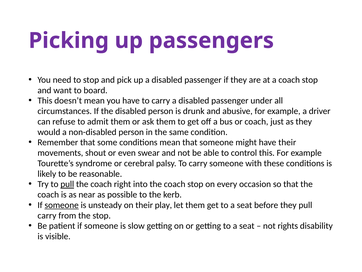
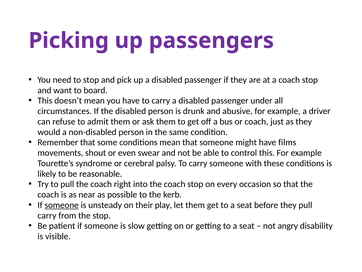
have their: their -> films (287, 142)
pull underline: present -> none (67, 184)
rights: rights -> angry (288, 226)
